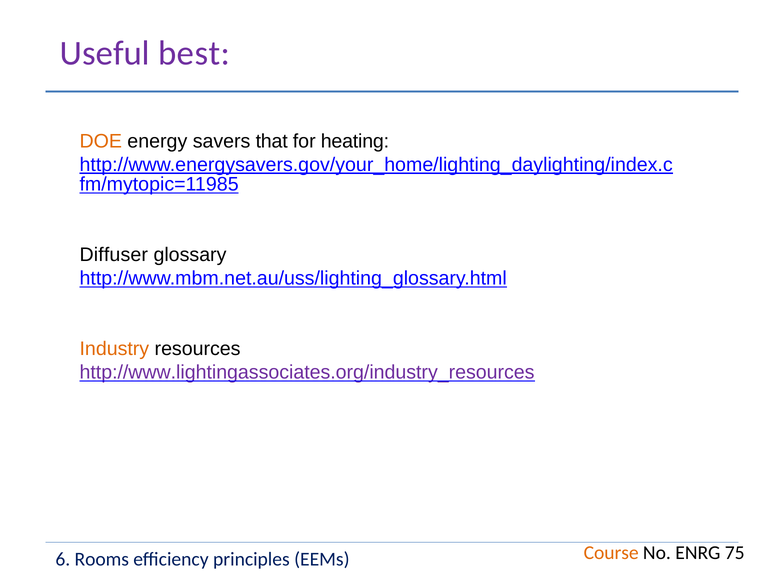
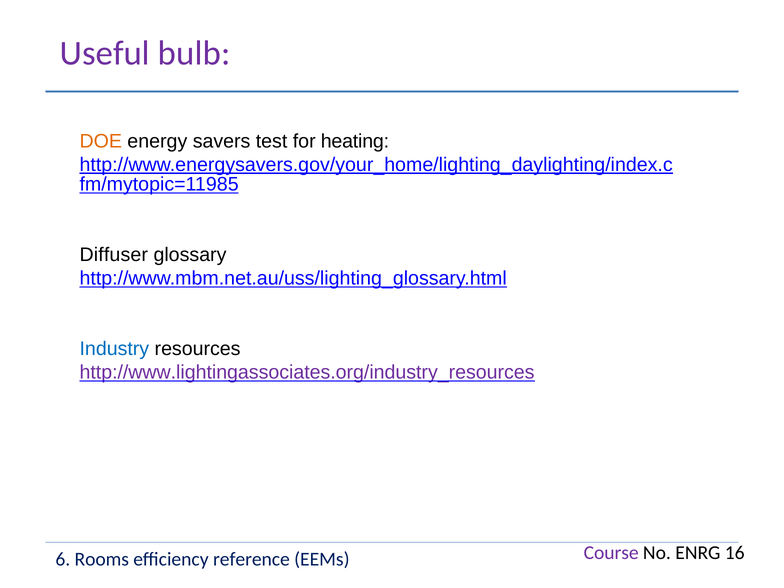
best: best -> bulb (194, 53)
that: that -> test (272, 141)
Industry colour: orange -> blue (114, 349)
Course colour: orange -> purple (611, 553)
75: 75 -> 16 (735, 553)
principles: principles -> reference (251, 559)
